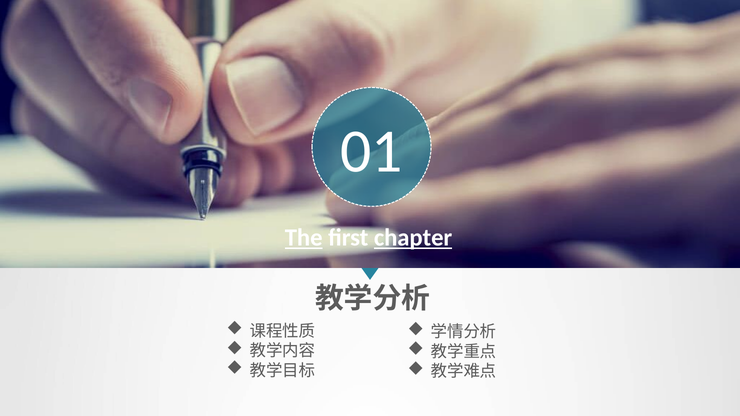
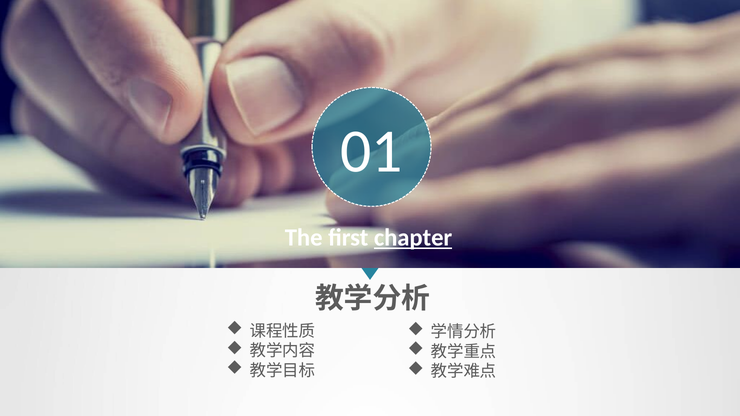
The underline: present -> none (304, 238)
